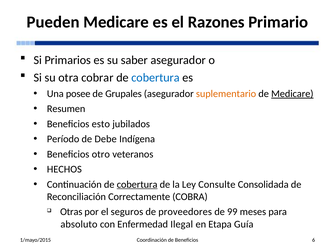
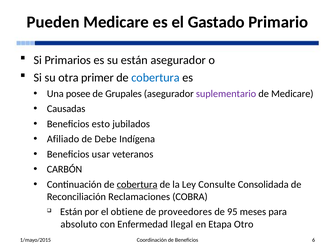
Razones: Razones -> Gastado (216, 22)
su saber: saber -> están (134, 60)
cobrar: cobrar -> primer (97, 77)
suplementario colour: orange -> purple (226, 93)
Medicare underline: present -> none (292, 93)
Resumen: Resumen -> Causadas (66, 108)
Período: Período -> Afiliado (63, 139)
otro: otro -> usar (101, 154)
HECHOS: HECHOS -> CARBÓN (64, 169)
Correctamente: Correctamente -> Reclamaciones (139, 196)
Otras: Otras -> Están (71, 211)
seguros: seguros -> obtiene (127, 211)
99: 99 -> 95 (232, 211)
Guía: Guía -> Otro (244, 223)
